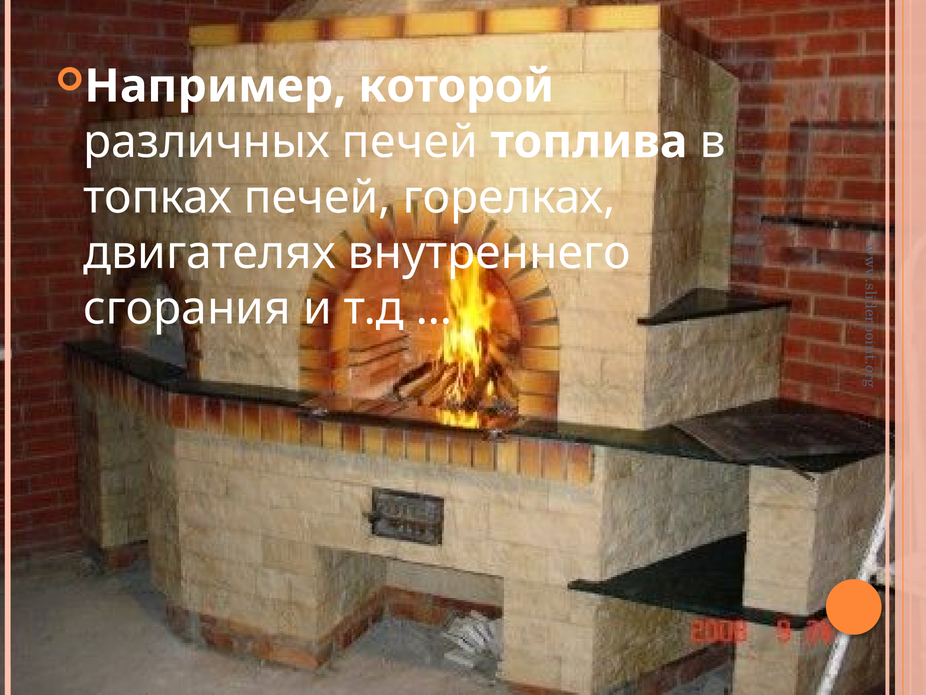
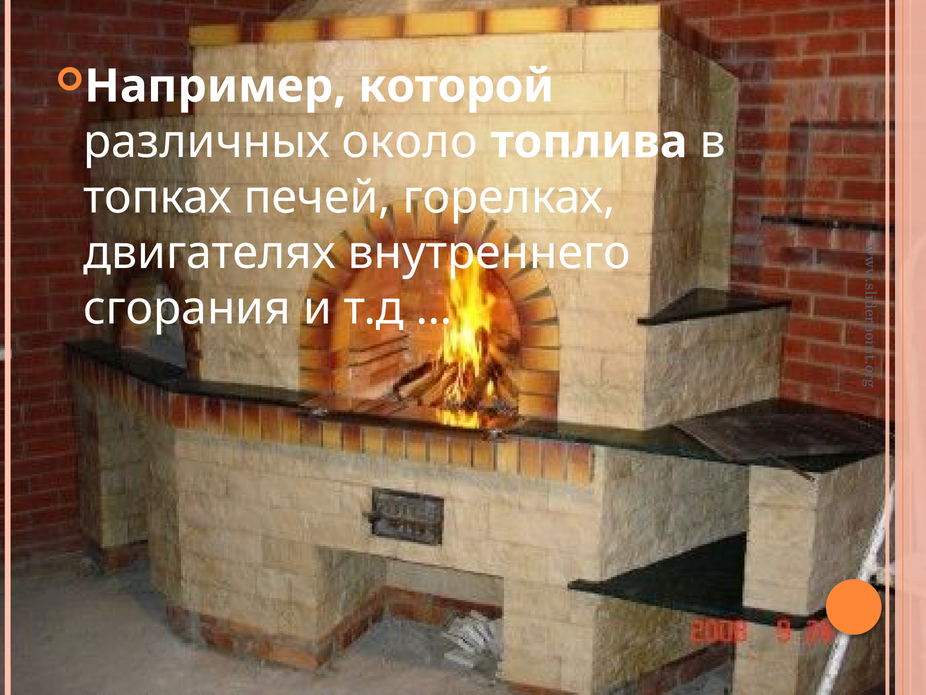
различных печей: печей -> около (410, 142)
